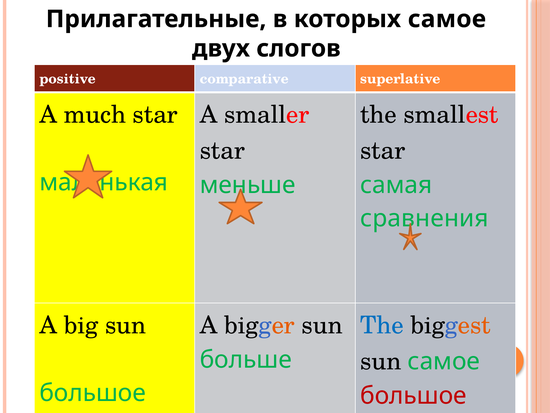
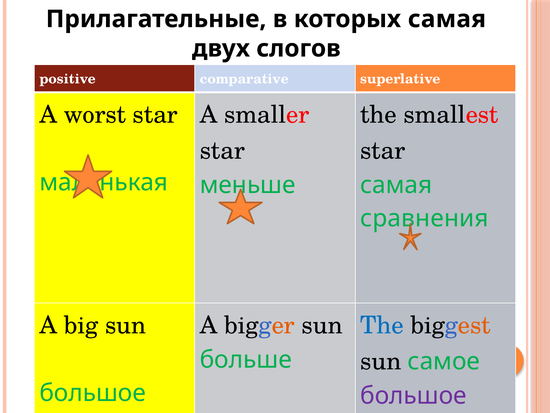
которых самое: самое -> самая (447, 19)
much: much -> worst (95, 115)
большое colour: red -> purple (413, 395)
